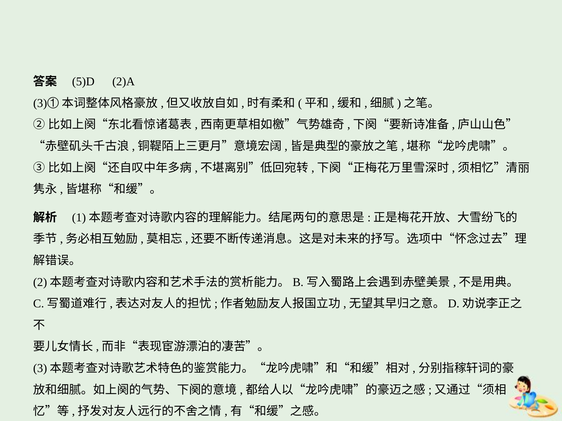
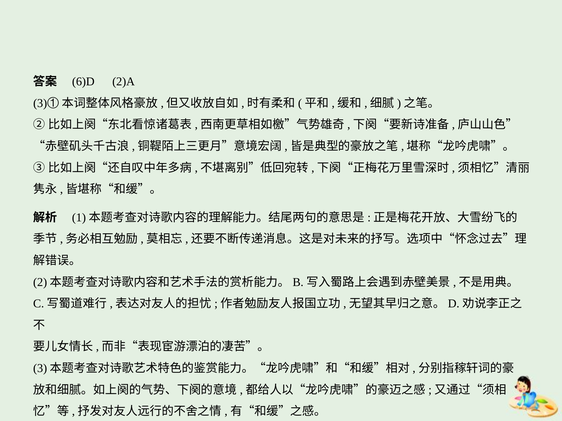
5)D: 5)D -> 6)D (83, 82)
